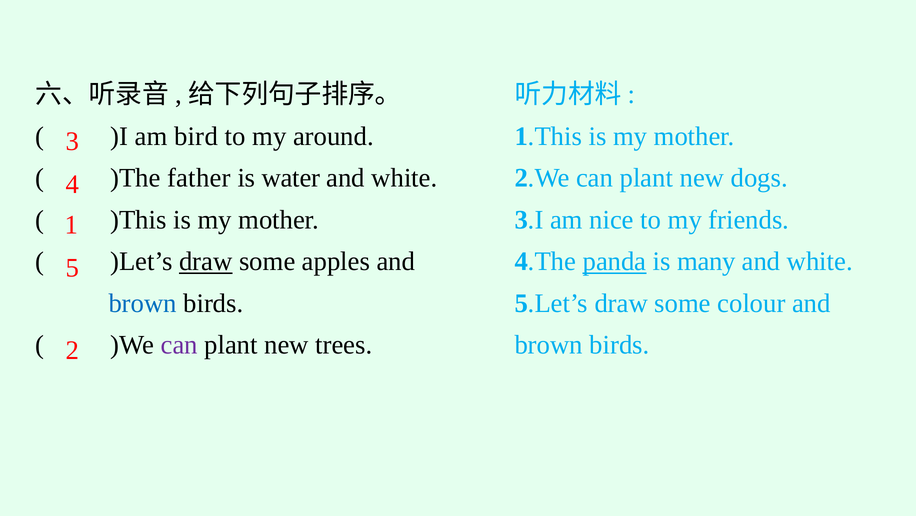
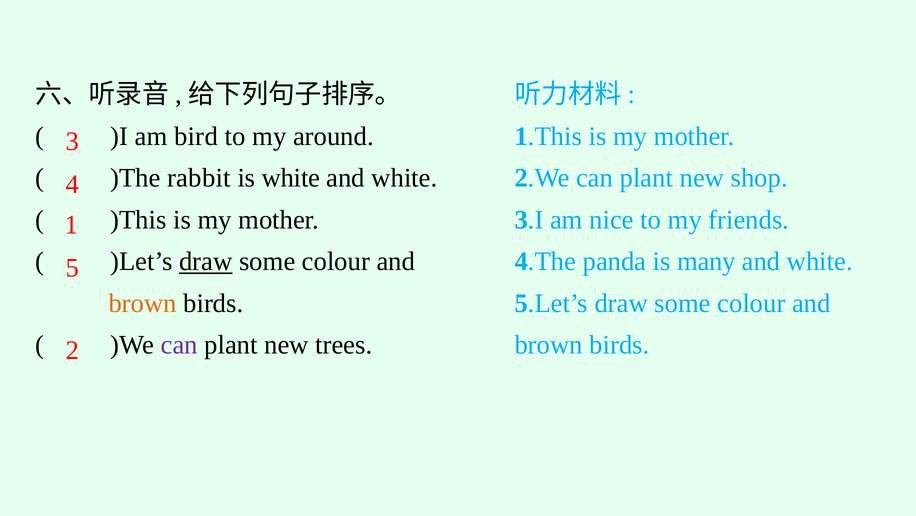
father: father -> rabbit (199, 178)
is water: water -> white (291, 178)
dogs: dogs -> shop (759, 178)
apples: apples -> colour (336, 261)
panda underline: present -> none (615, 261)
brown colour: blue -> orange (143, 303)
